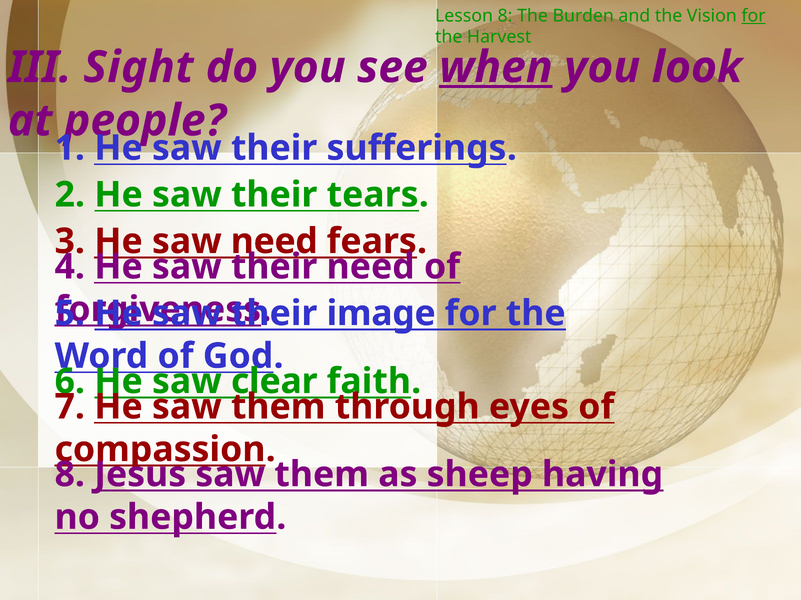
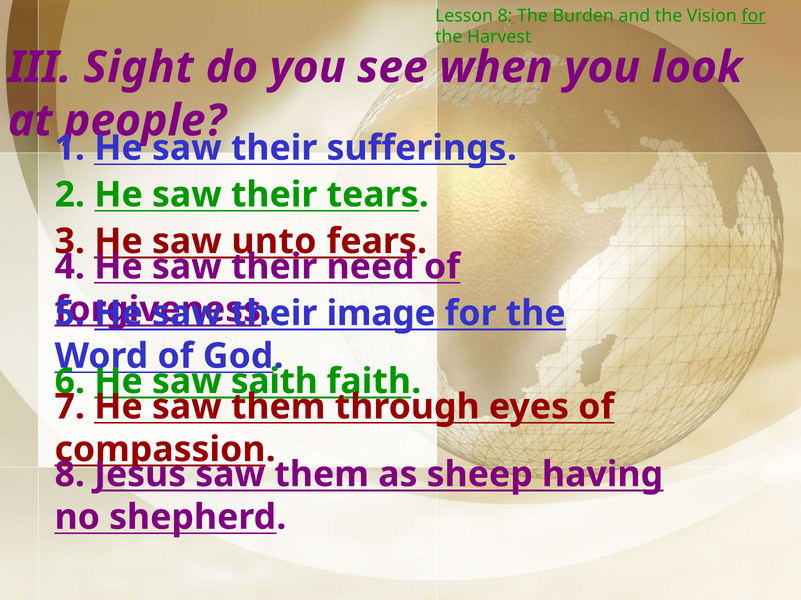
when underline: present -> none (496, 67)
saw need: need -> unto (274, 242)
clear: clear -> saith (274, 382)
